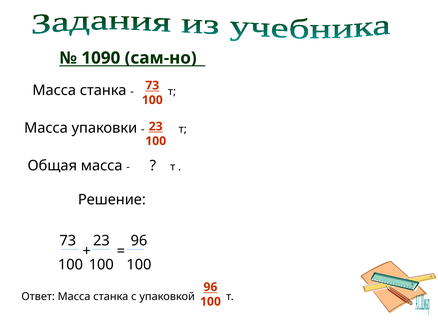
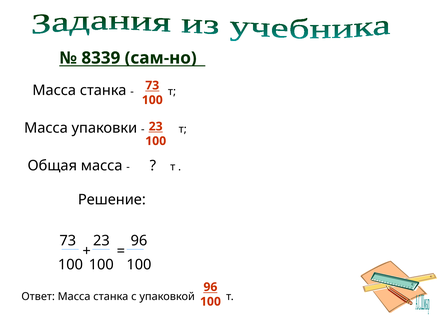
1090: 1090 -> 8339 (101, 58)
